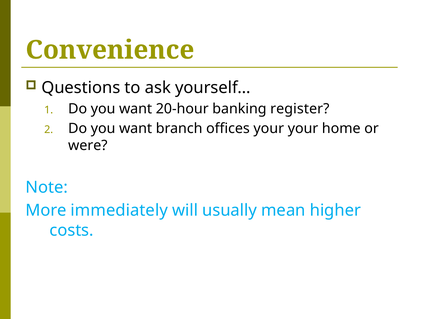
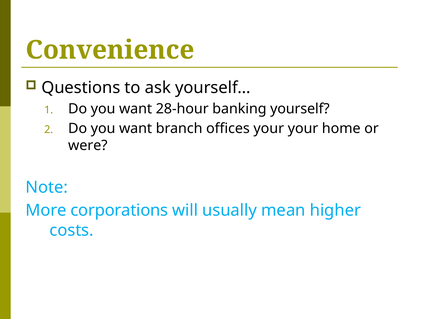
20-hour: 20-hour -> 28-hour (182, 109)
register: register -> yourself (300, 109)
immediately: immediately -> corporations (119, 211)
